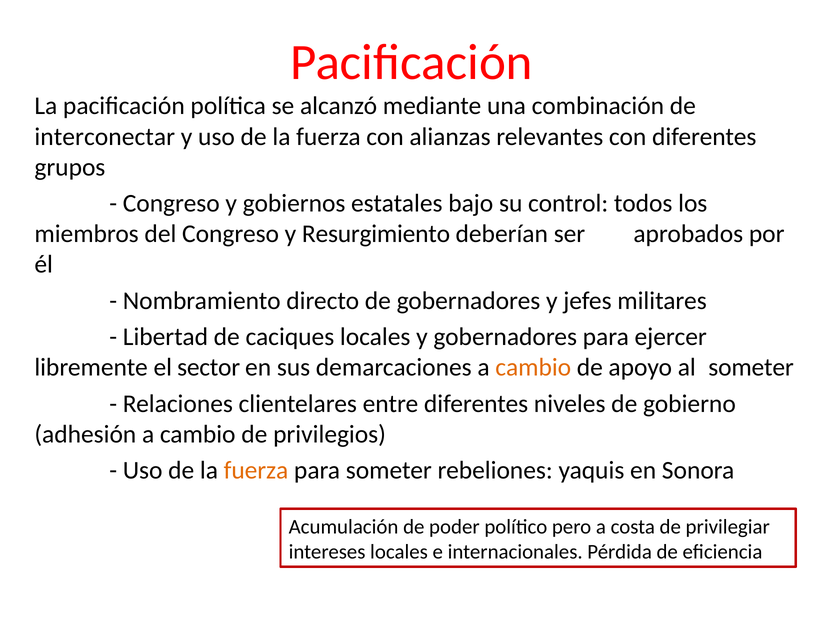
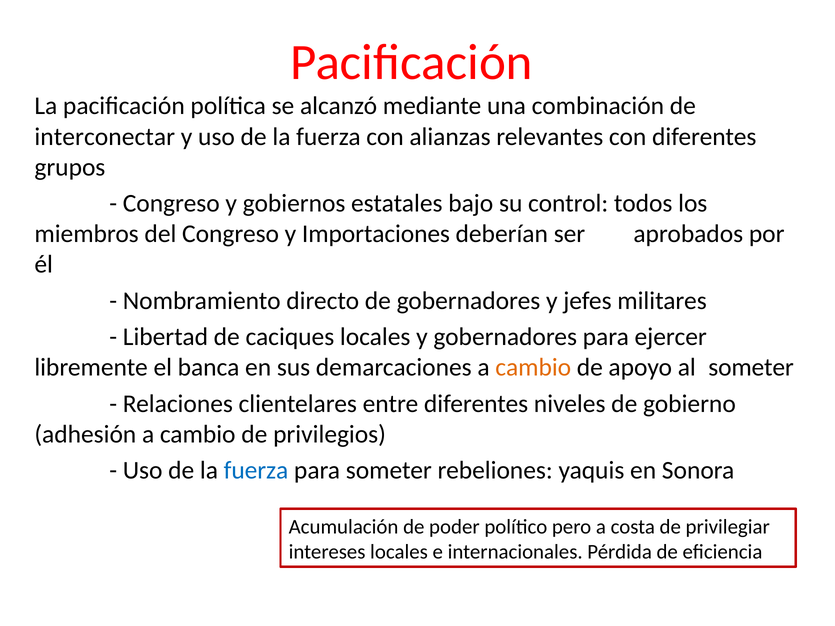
Resurgimiento: Resurgimiento -> Importaciones (376, 234)
sector: sector -> banca (209, 368)
fuerza colour: orange -> blue (256, 471)
